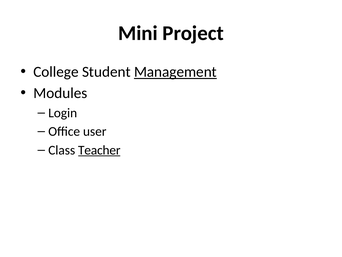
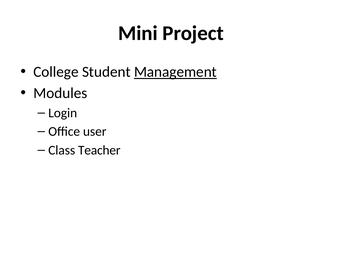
Teacher underline: present -> none (99, 150)
